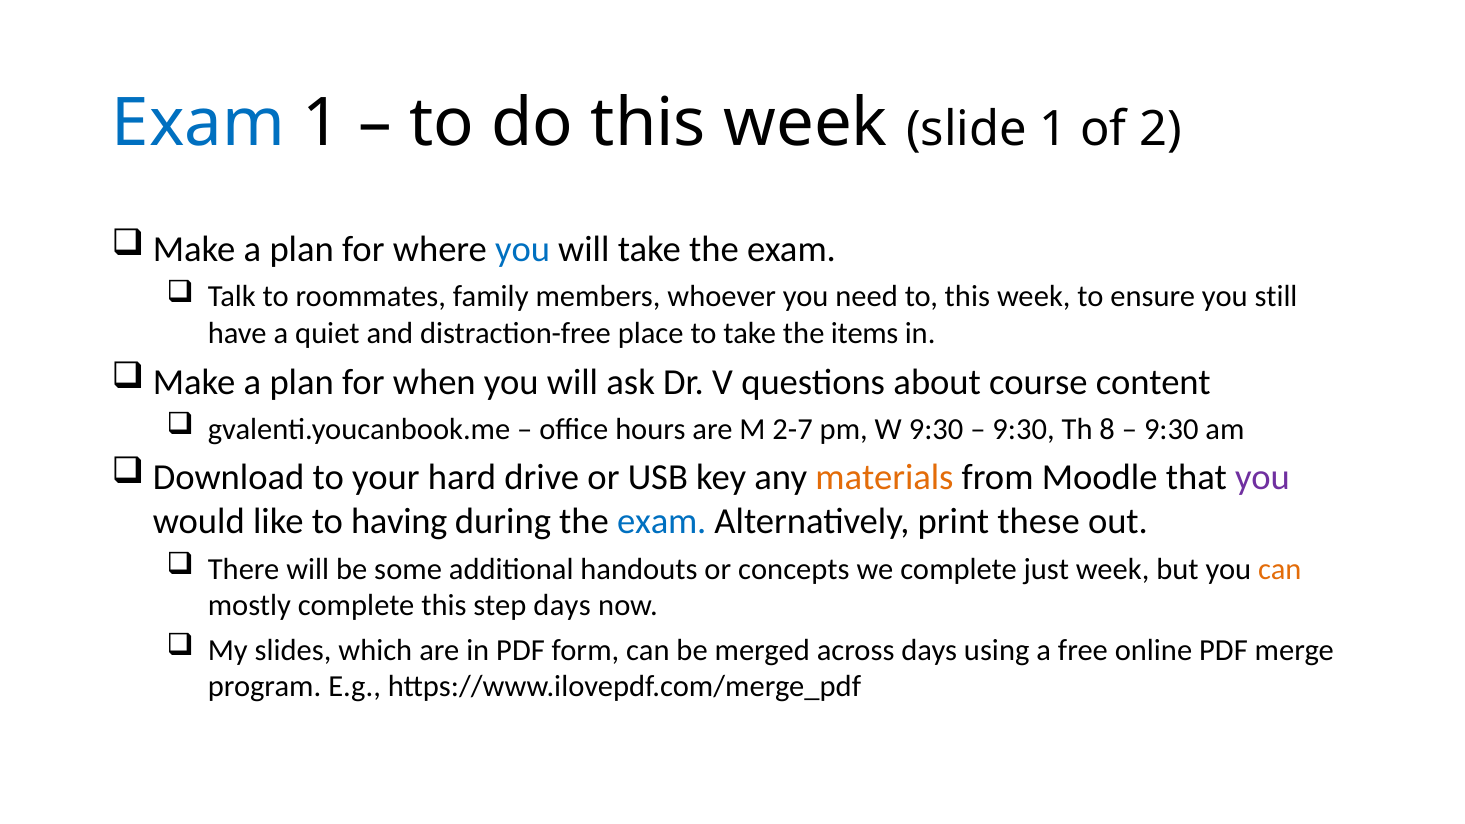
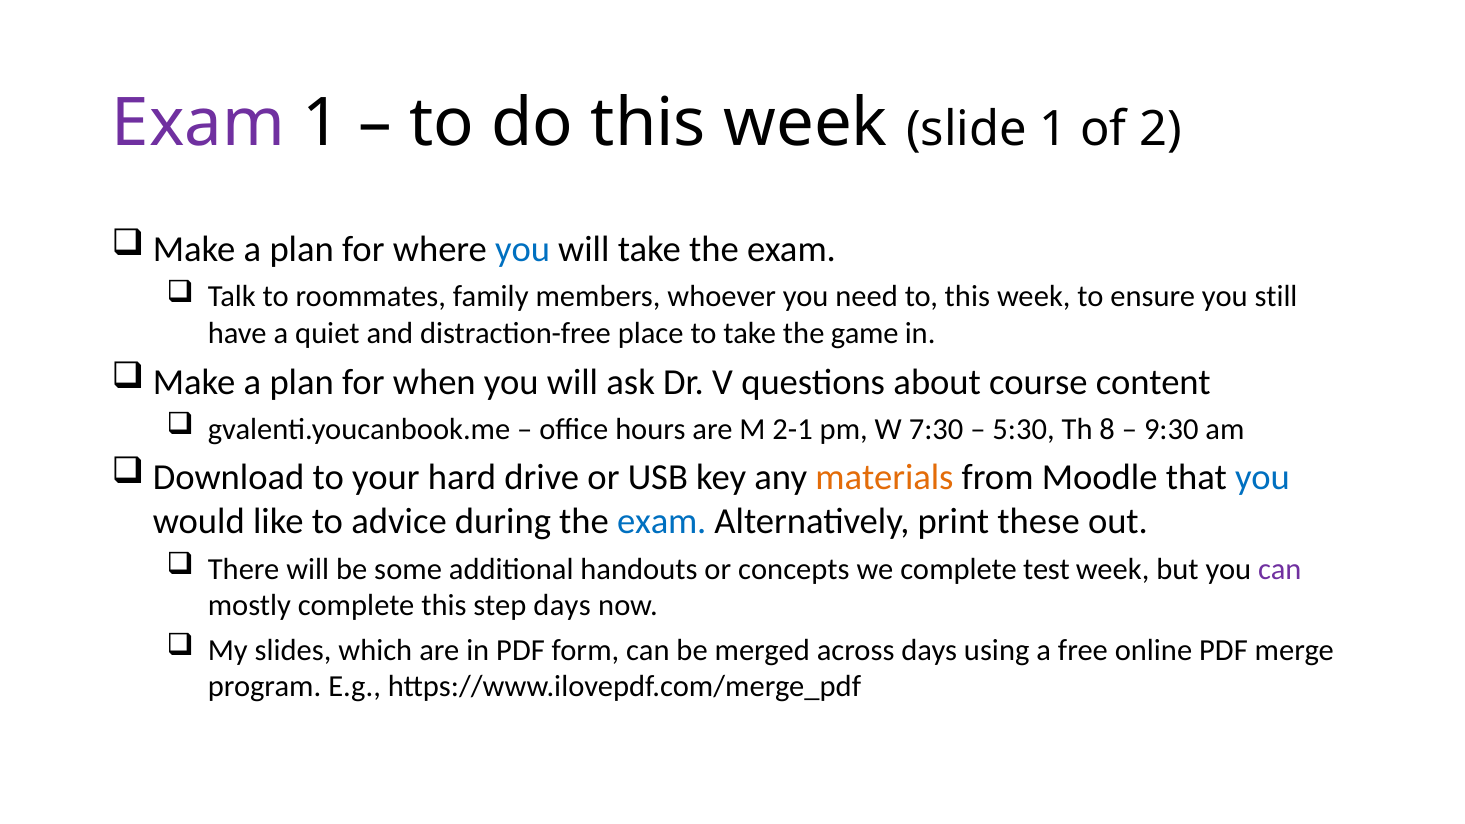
Exam colour: blue -> purple (198, 123)
items: items -> game (865, 334)
2-7: 2-7 -> 2-1 (793, 429)
W 9:30: 9:30 -> 7:30 (936, 429)
9:30: 9:30 -> 5:30 (1024, 429)
you colour: purple -> blue (1262, 478)
having: having -> advice (399, 522)
just: just -> test (1047, 569)
can colour: orange -> purple (1280, 569)
